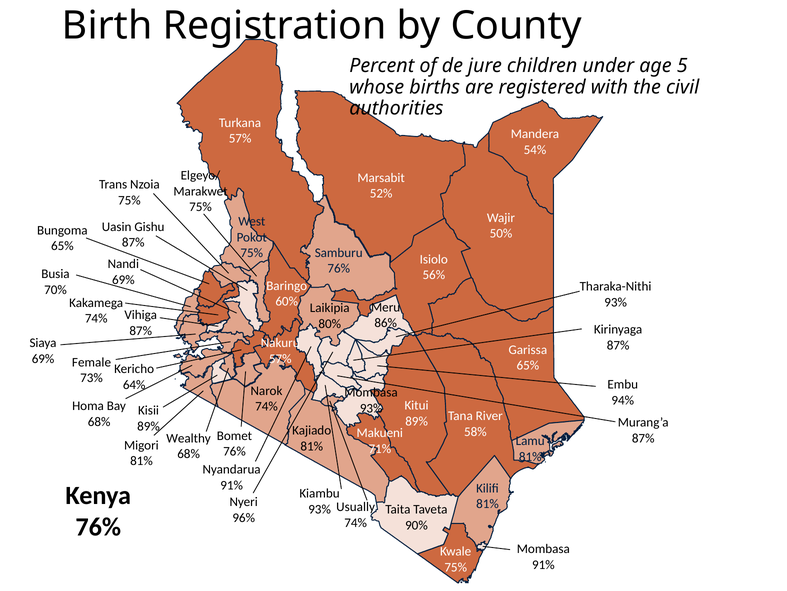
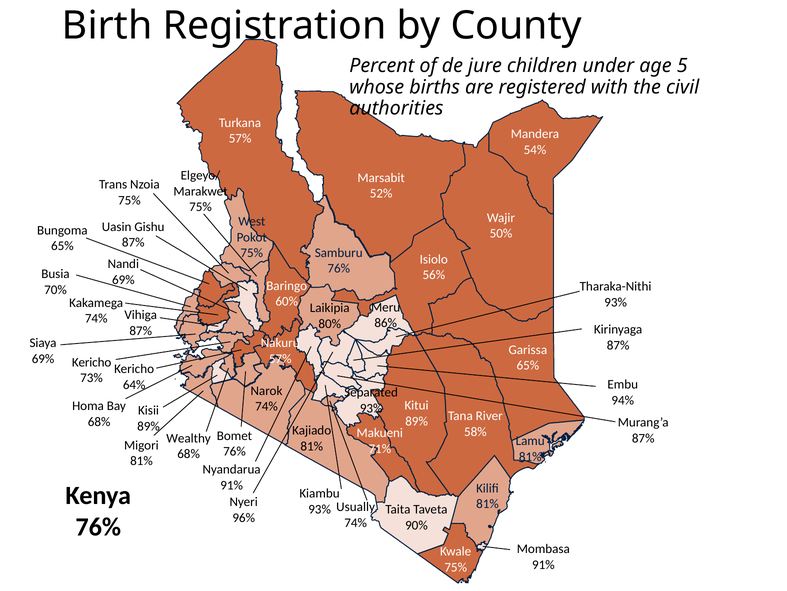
Female: Female -> Kericho (92, 362)
Mombasa: Mombasa -> Separated (371, 392)
